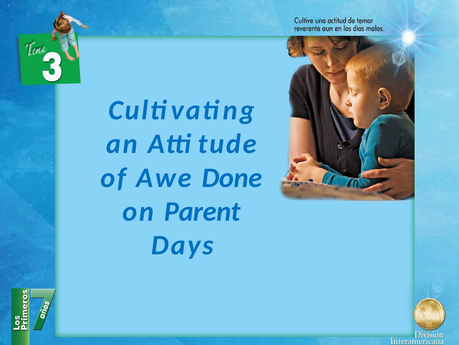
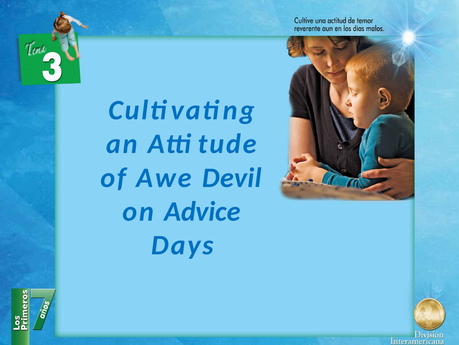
Done: Done -> Devil (232, 177)
Parent: Parent -> Advice (202, 211)
